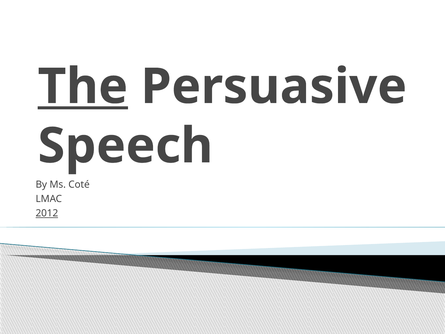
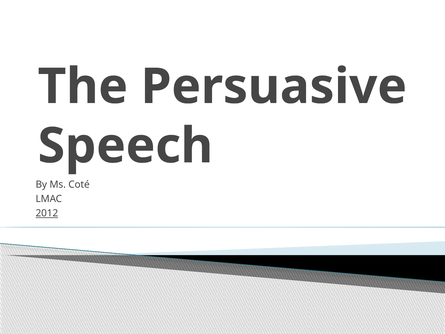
The underline: present -> none (83, 87)
